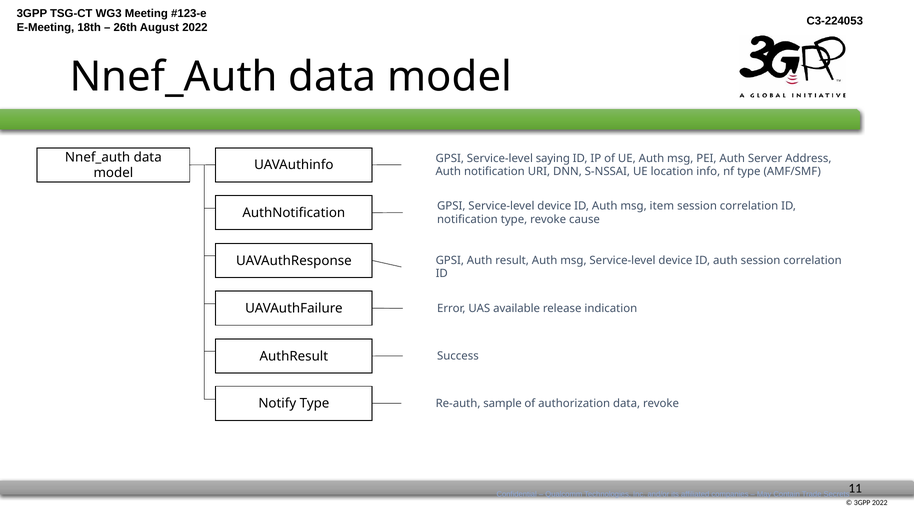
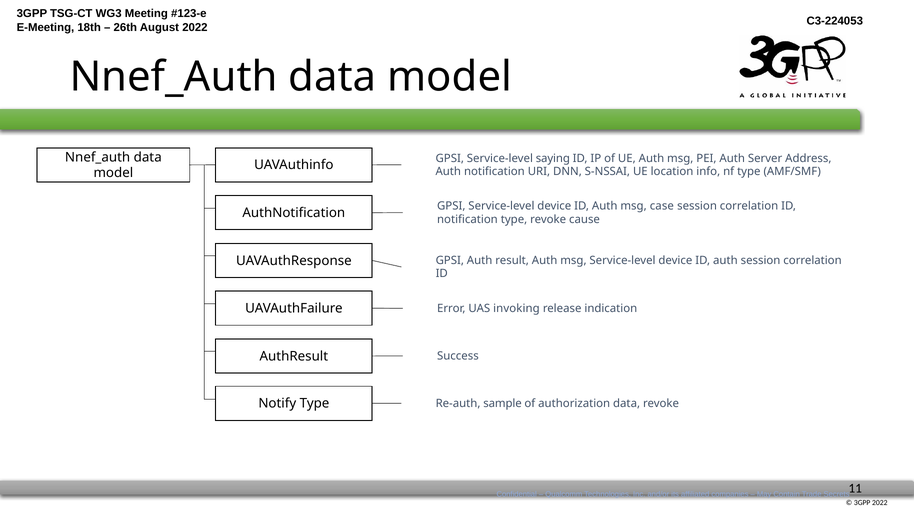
item: item -> case (662, 206)
available: available -> invoking (516, 309)
